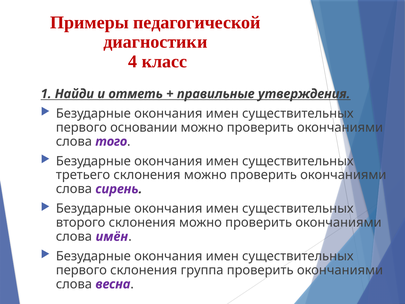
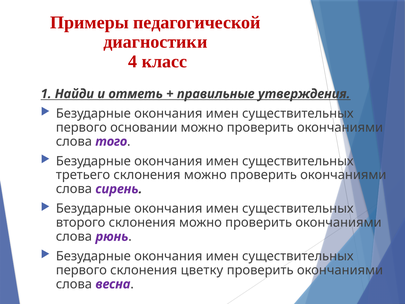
имён: имён -> рюнь (112, 236)
группа: группа -> цветку (202, 270)
